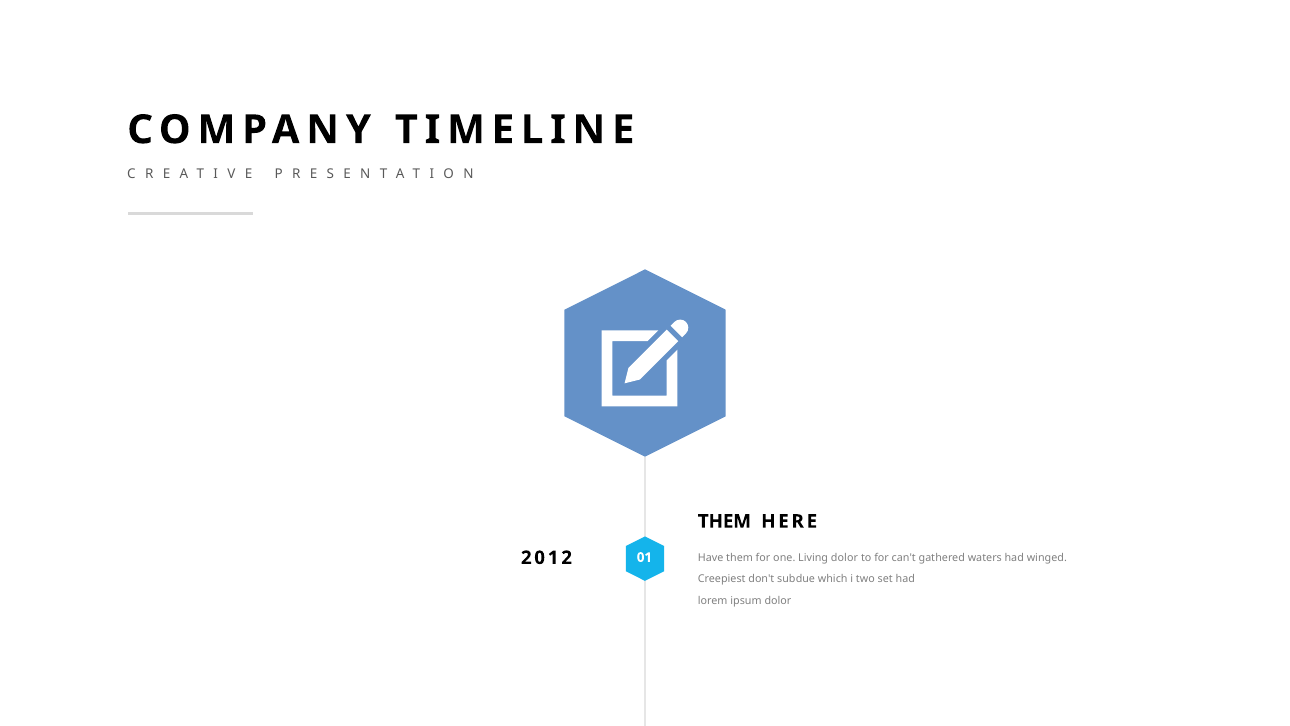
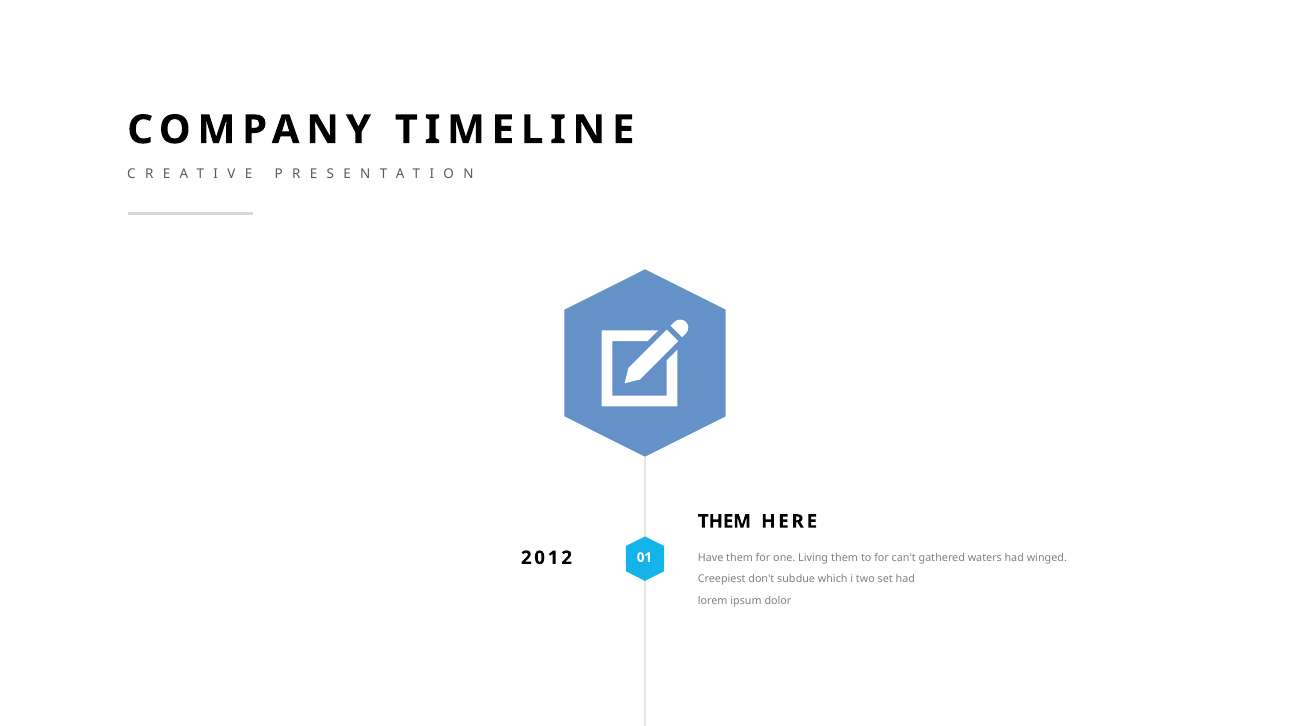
Living dolor: dolor -> them (845, 558)
